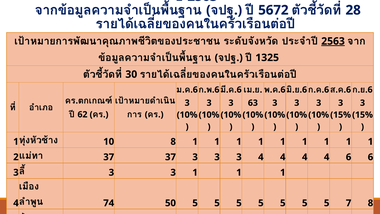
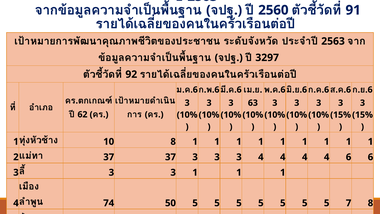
5672: 5672 -> 2560 (273, 10)
28: 28 -> 91 (353, 10)
2563 underline: present -> none (333, 41)
1325: 1325 -> 3297 (267, 58)
30: 30 -> 92 (131, 74)
